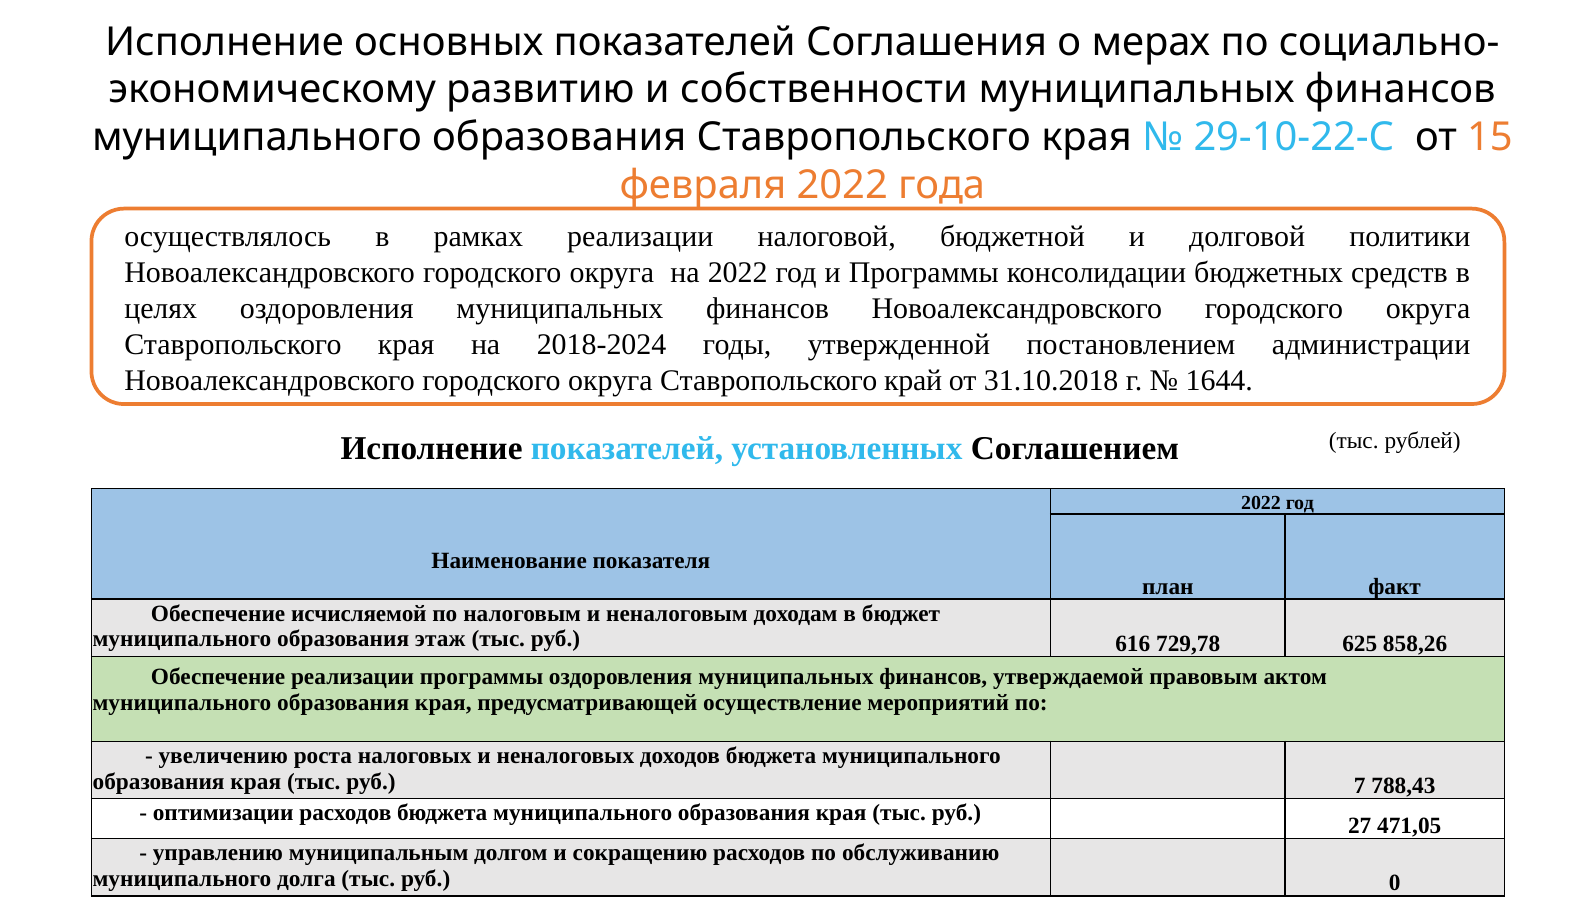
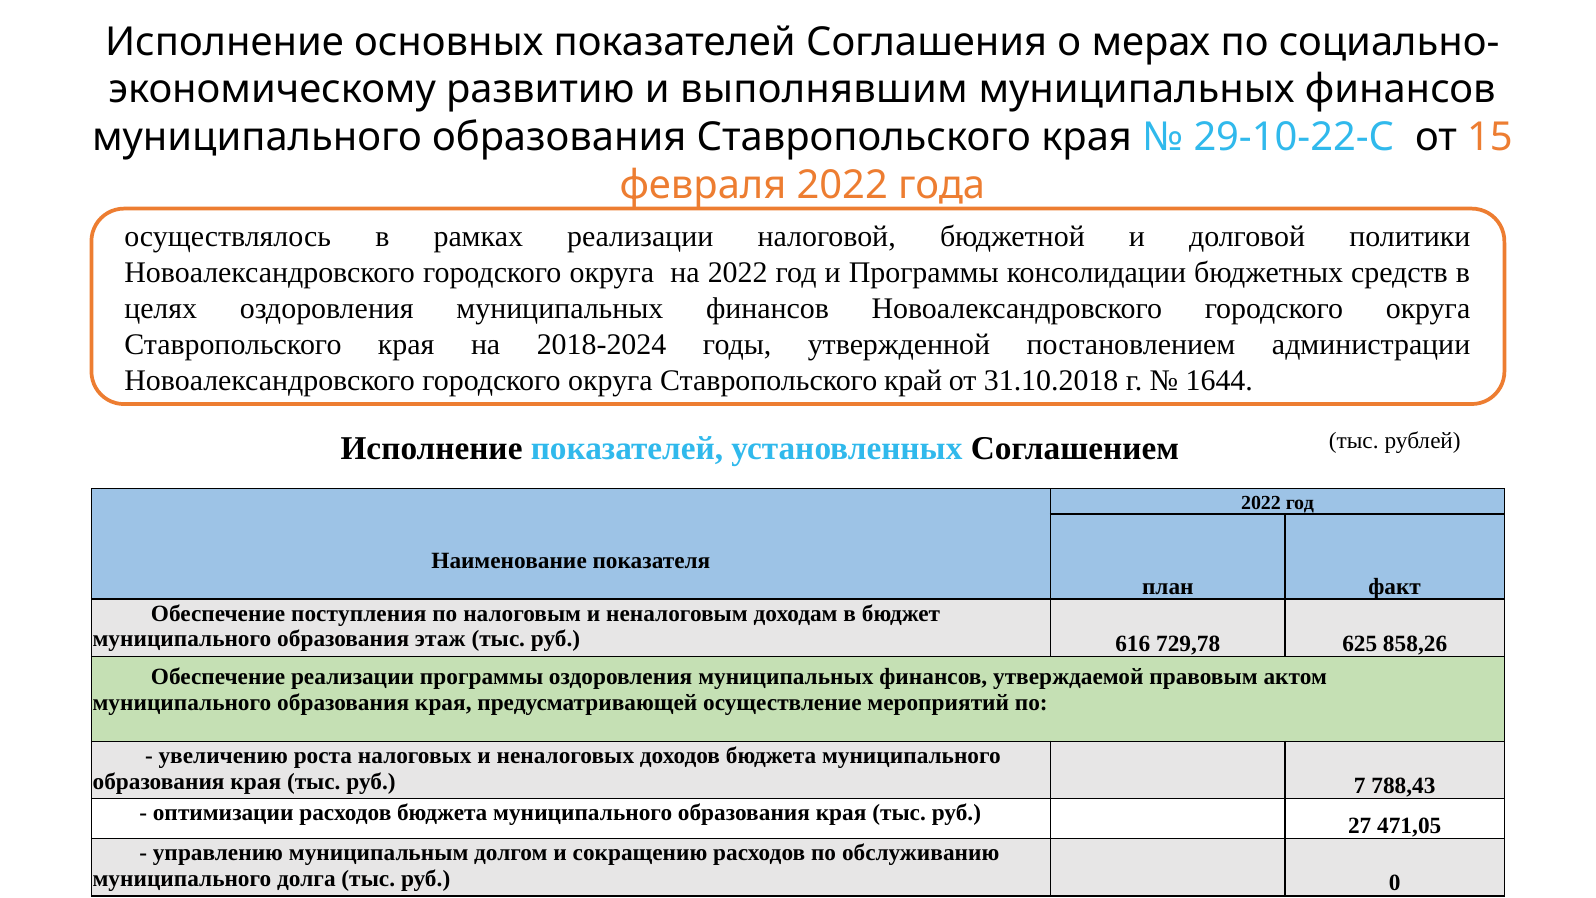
собственности: собственности -> выполнявшим (824, 90)
исчисляемой: исчисляемой -> поступления (359, 613)
